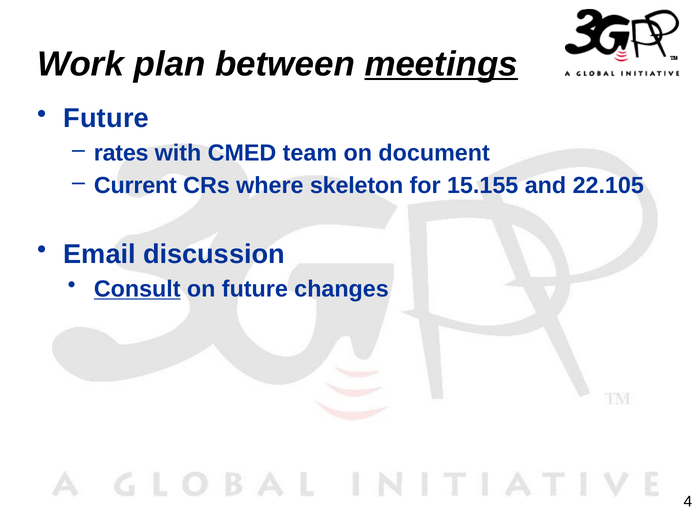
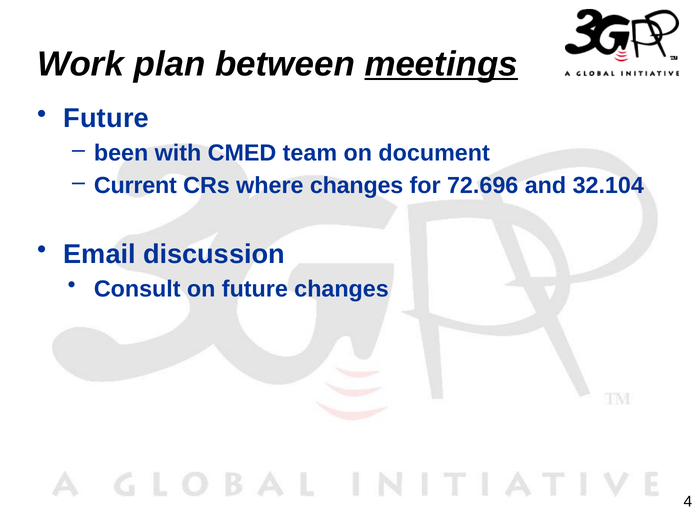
rates: rates -> been (121, 153)
where skeleton: skeleton -> changes (357, 186)
15.155: 15.155 -> 72.696 (483, 186)
22.105: 22.105 -> 32.104 (608, 186)
Consult underline: present -> none (137, 289)
